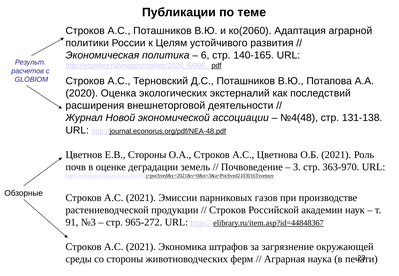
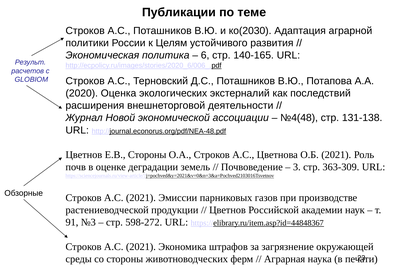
ко(2060: ко(2060 -> ко(2030 (250, 31)
363-970: 363-970 -> 363-309 (341, 167)
Строков: Строков -> Цветнов (228, 210)
965-272: 965-272 -> 598-272 (144, 222)
